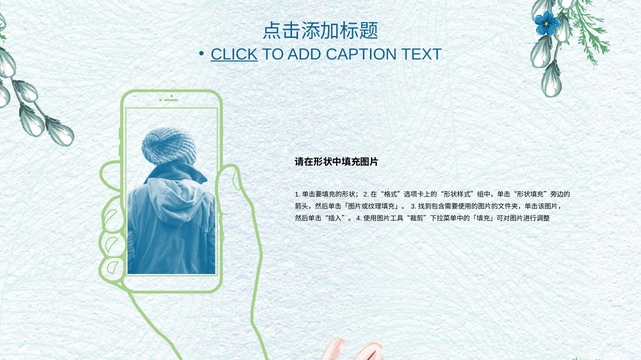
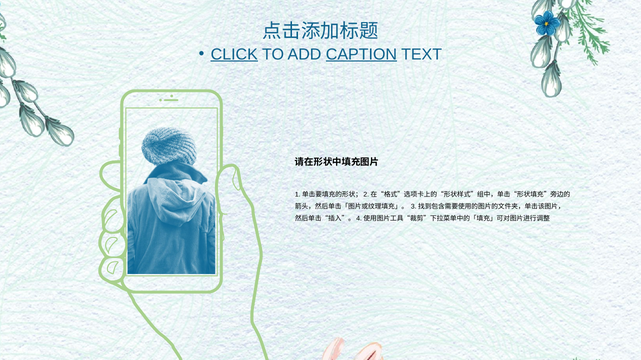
CAPTION underline: none -> present (361, 54)
